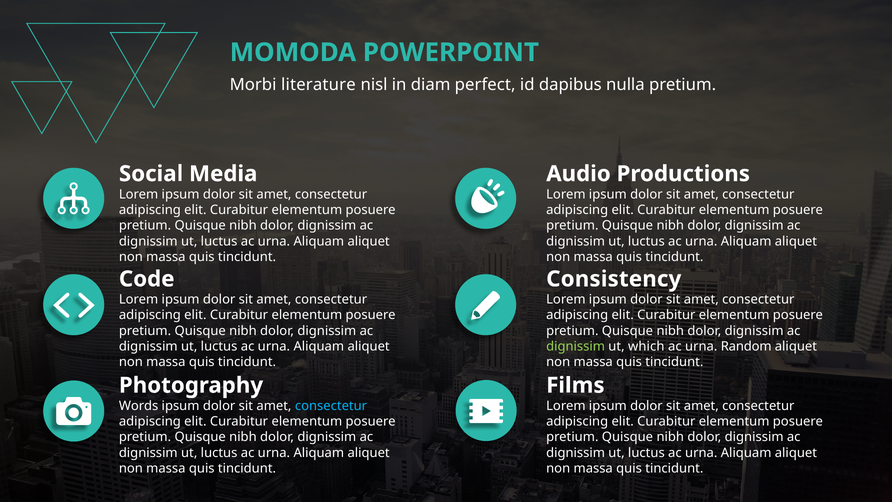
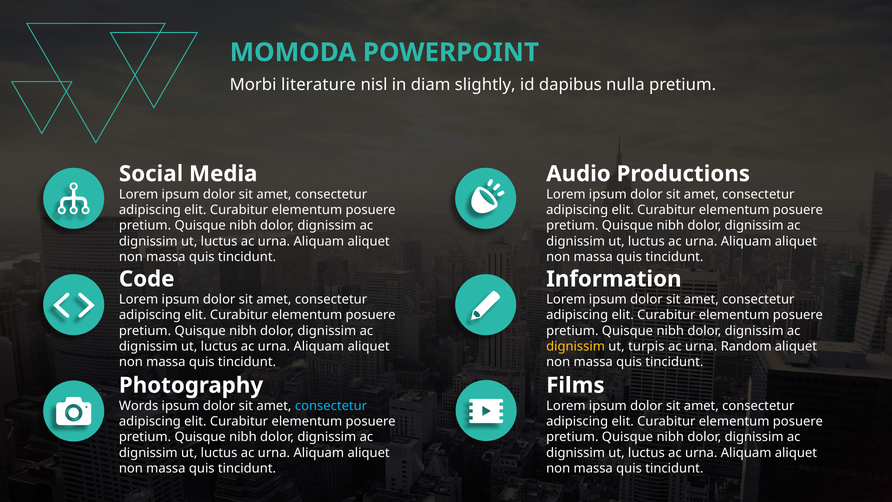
perfect: perfect -> slightly (485, 85)
Consistency: Consistency -> Information (614, 279)
dignissim colour: light green -> yellow (576, 346)
which: which -> turpis (646, 346)
